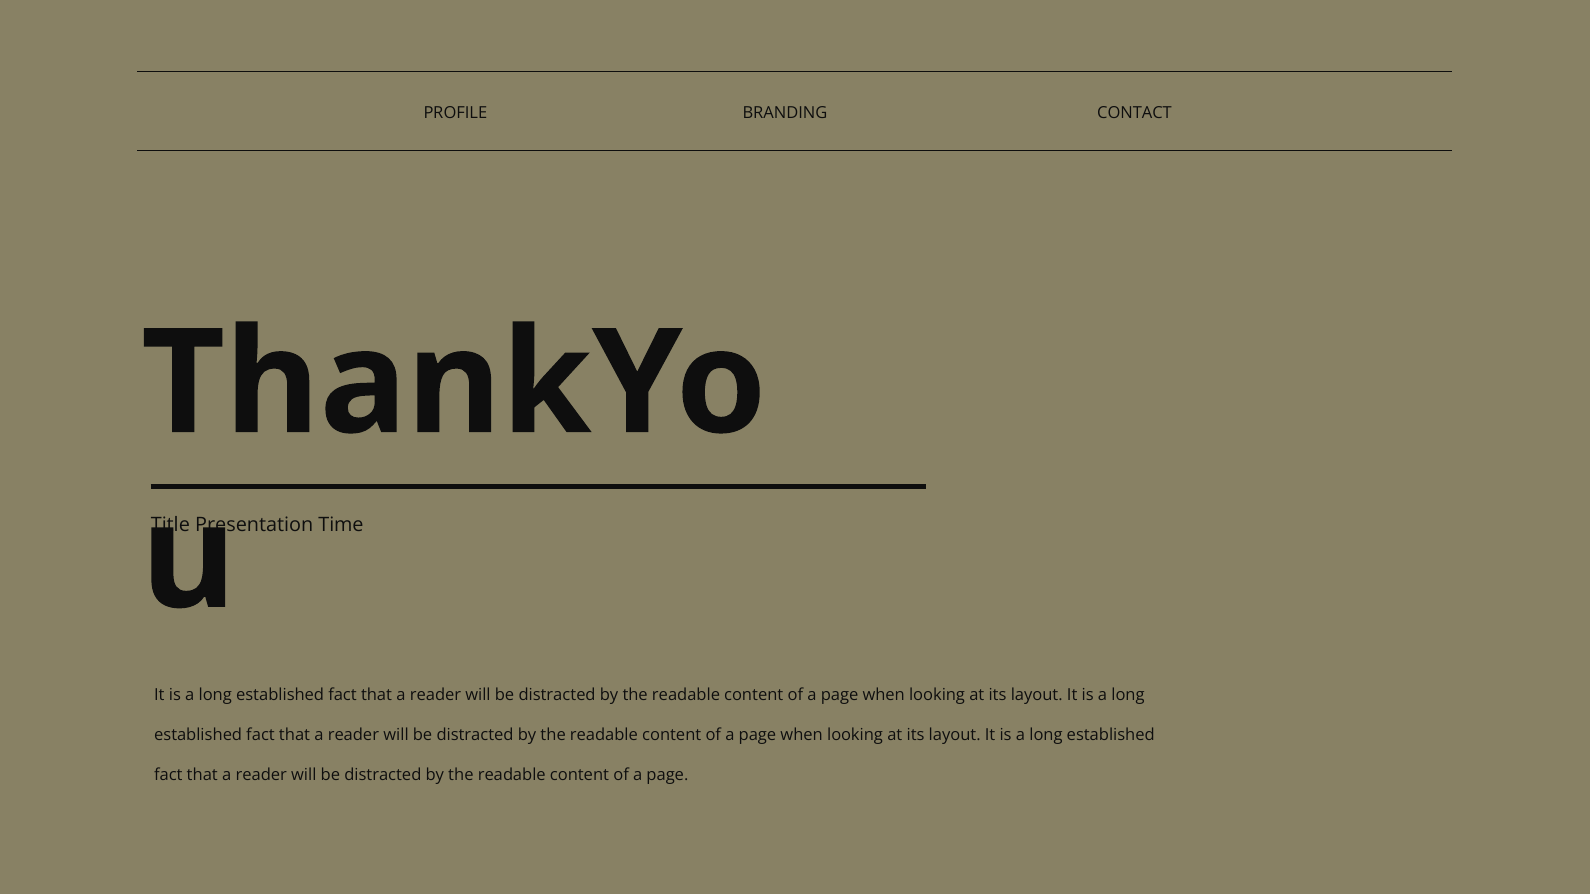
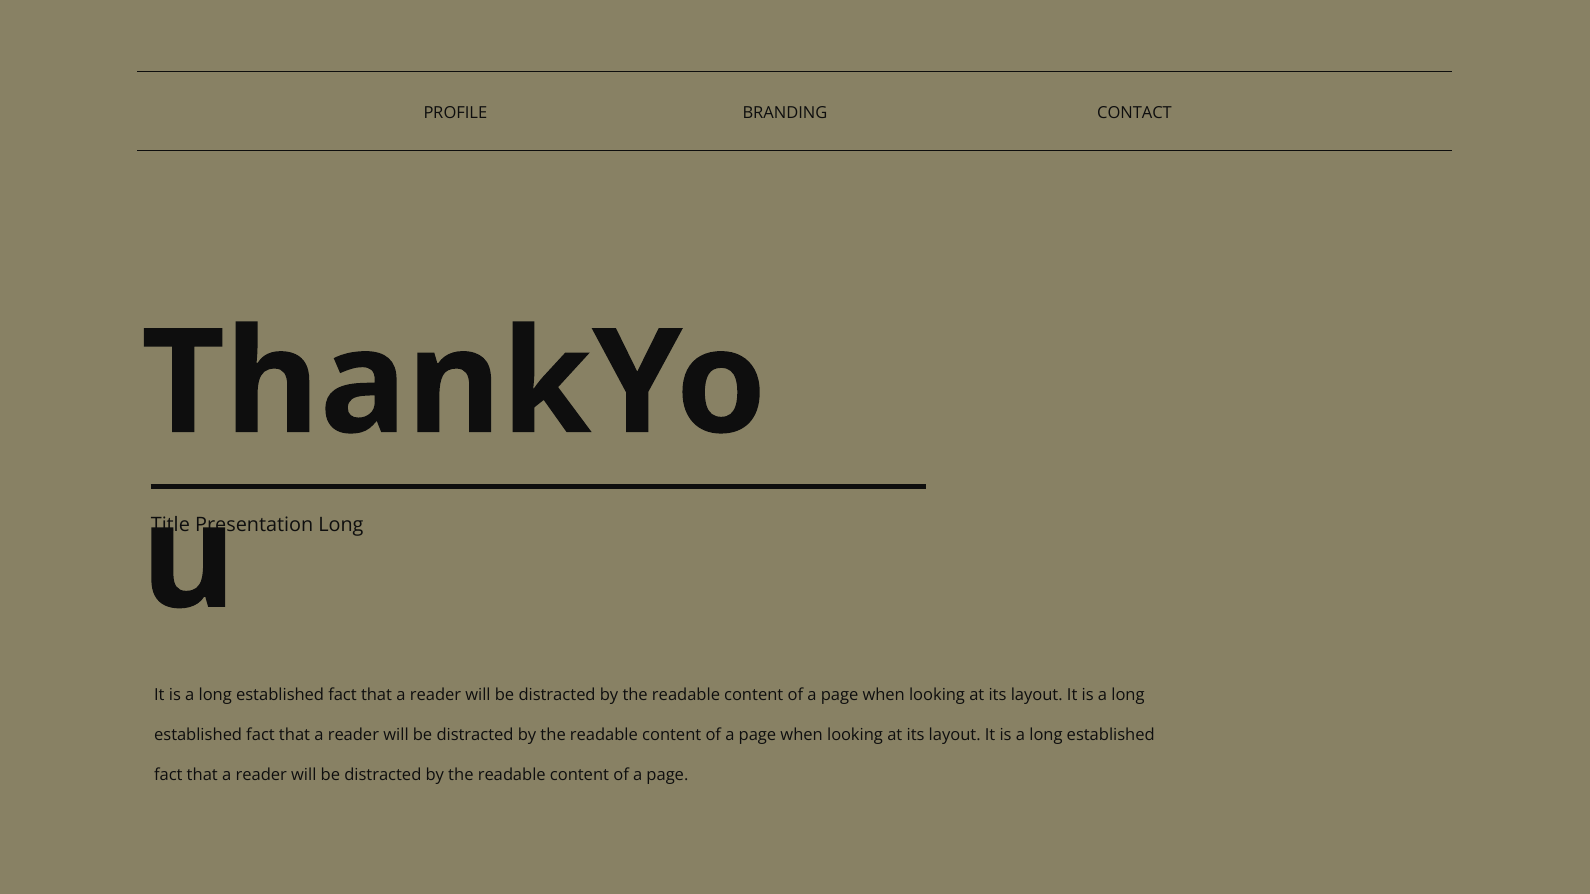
Presentation Time: Time -> Long (341, 525)
